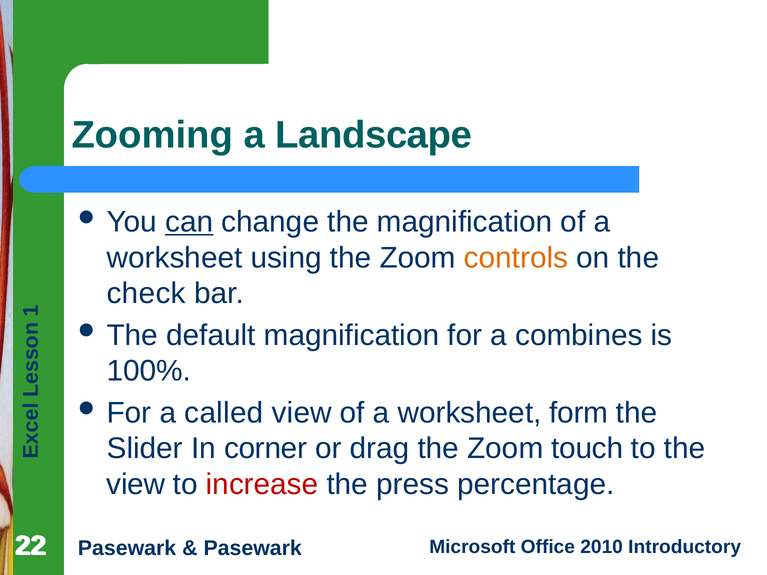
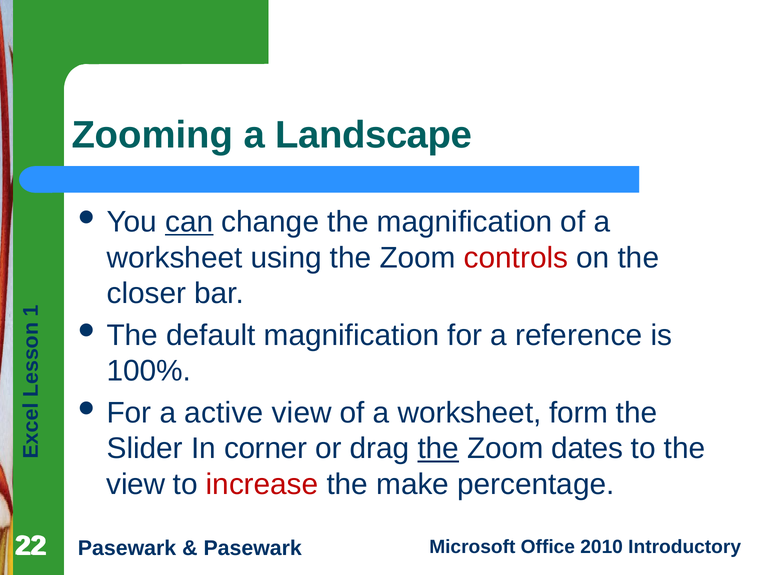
controls colour: orange -> red (516, 258)
check: check -> closer (146, 294)
combines: combines -> reference (579, 335)
called: called -> active (224, 413)
the underline: none -> present (438, 449)
touch: touch -> dates (587, 449)
press: press -> make (413, 485)
